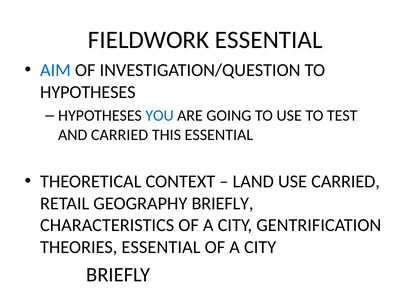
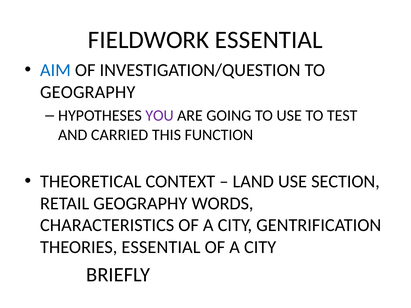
HYPOTHESES: HYPOTHESES -> GEOGRAPHY (88, 92)
YOU colour: blue -> purple (160, 116)
THIS ESSENTIAL: ESSENTIAL -> FUNCTION (219, 135)
USE CARRIED: CARRIED -> SECTION (345, 182)
GEOGRAPHY BRIEFLY: BRIEFLY -> WORDS (222, 204)
